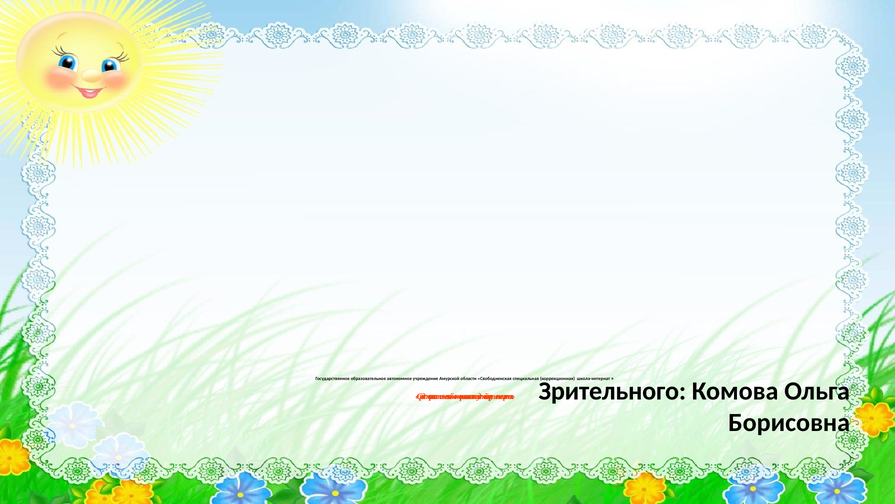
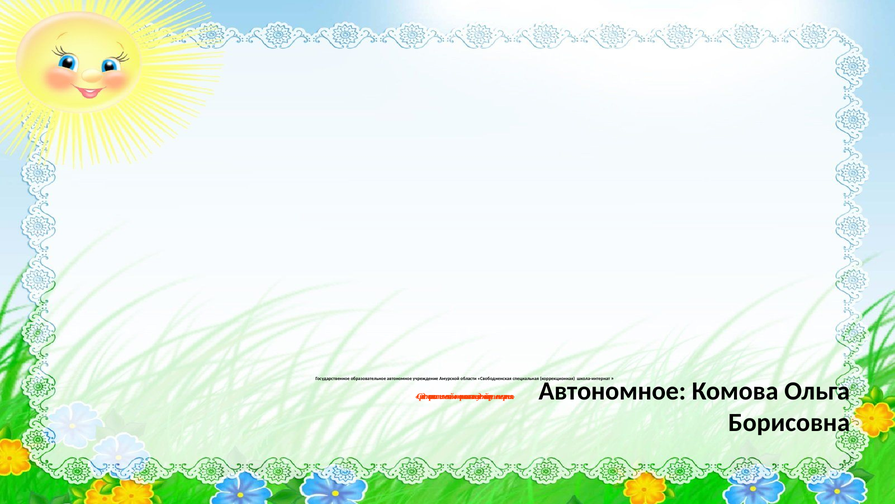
зрения Зрительного: Зрительного -> Автономное (612, 391)
